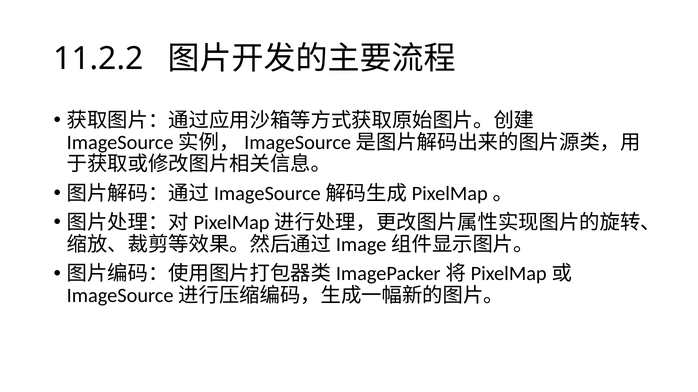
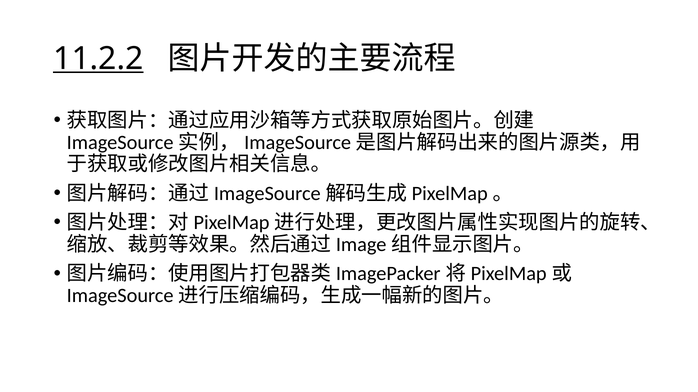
11.2.2 underline: none -> present (98, 59)
